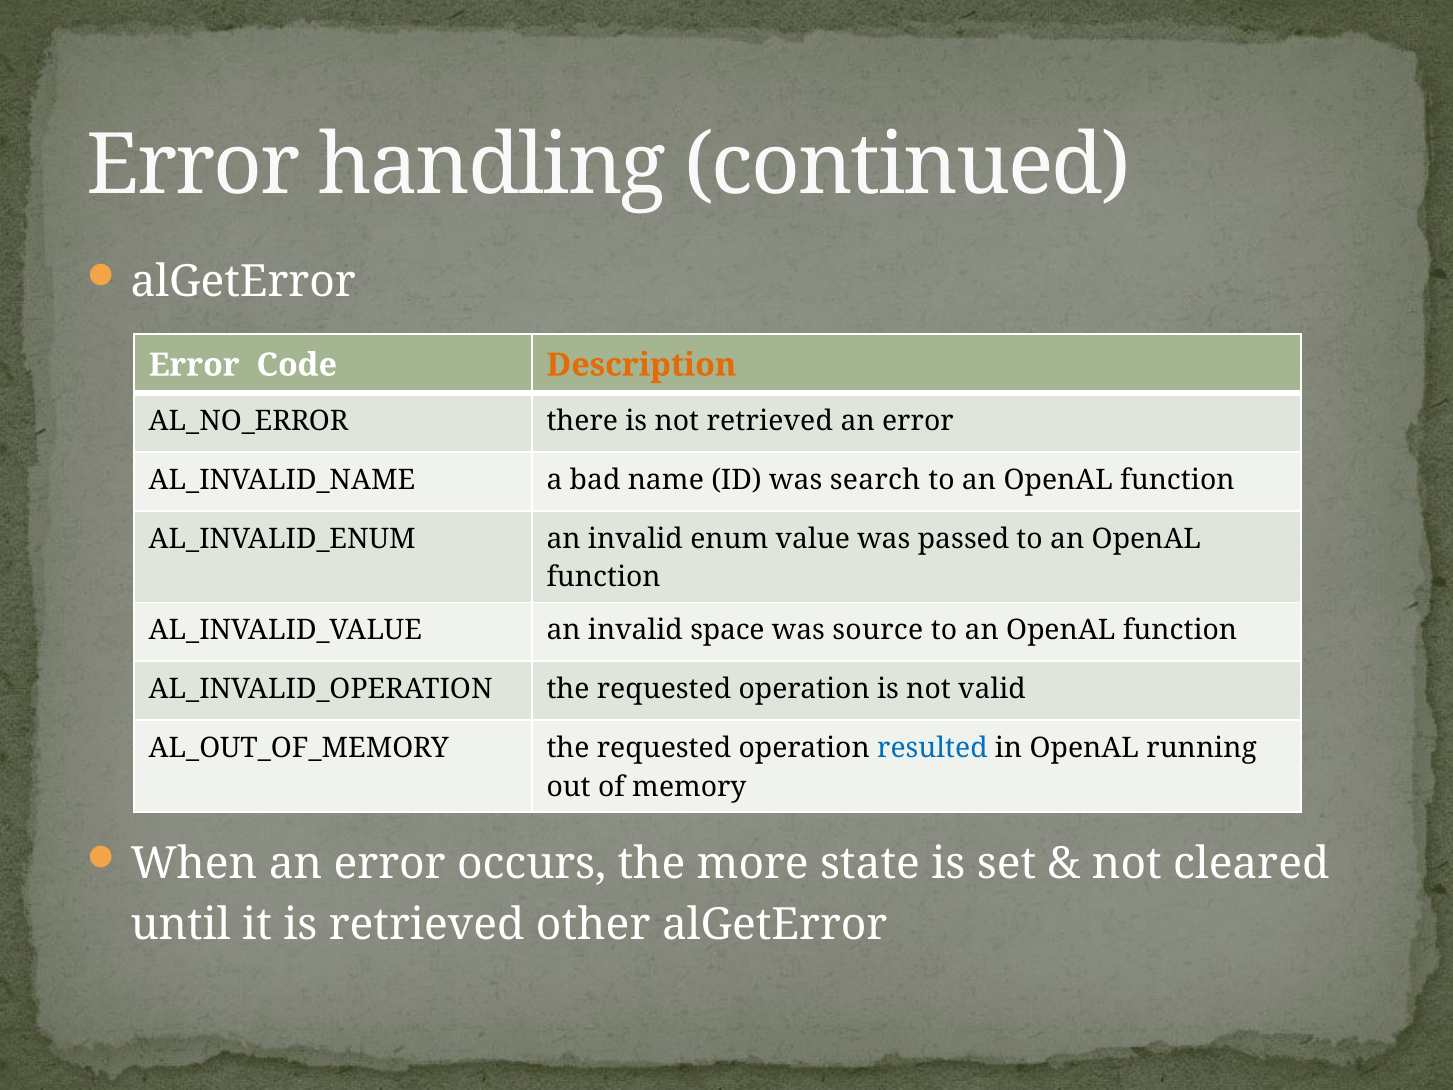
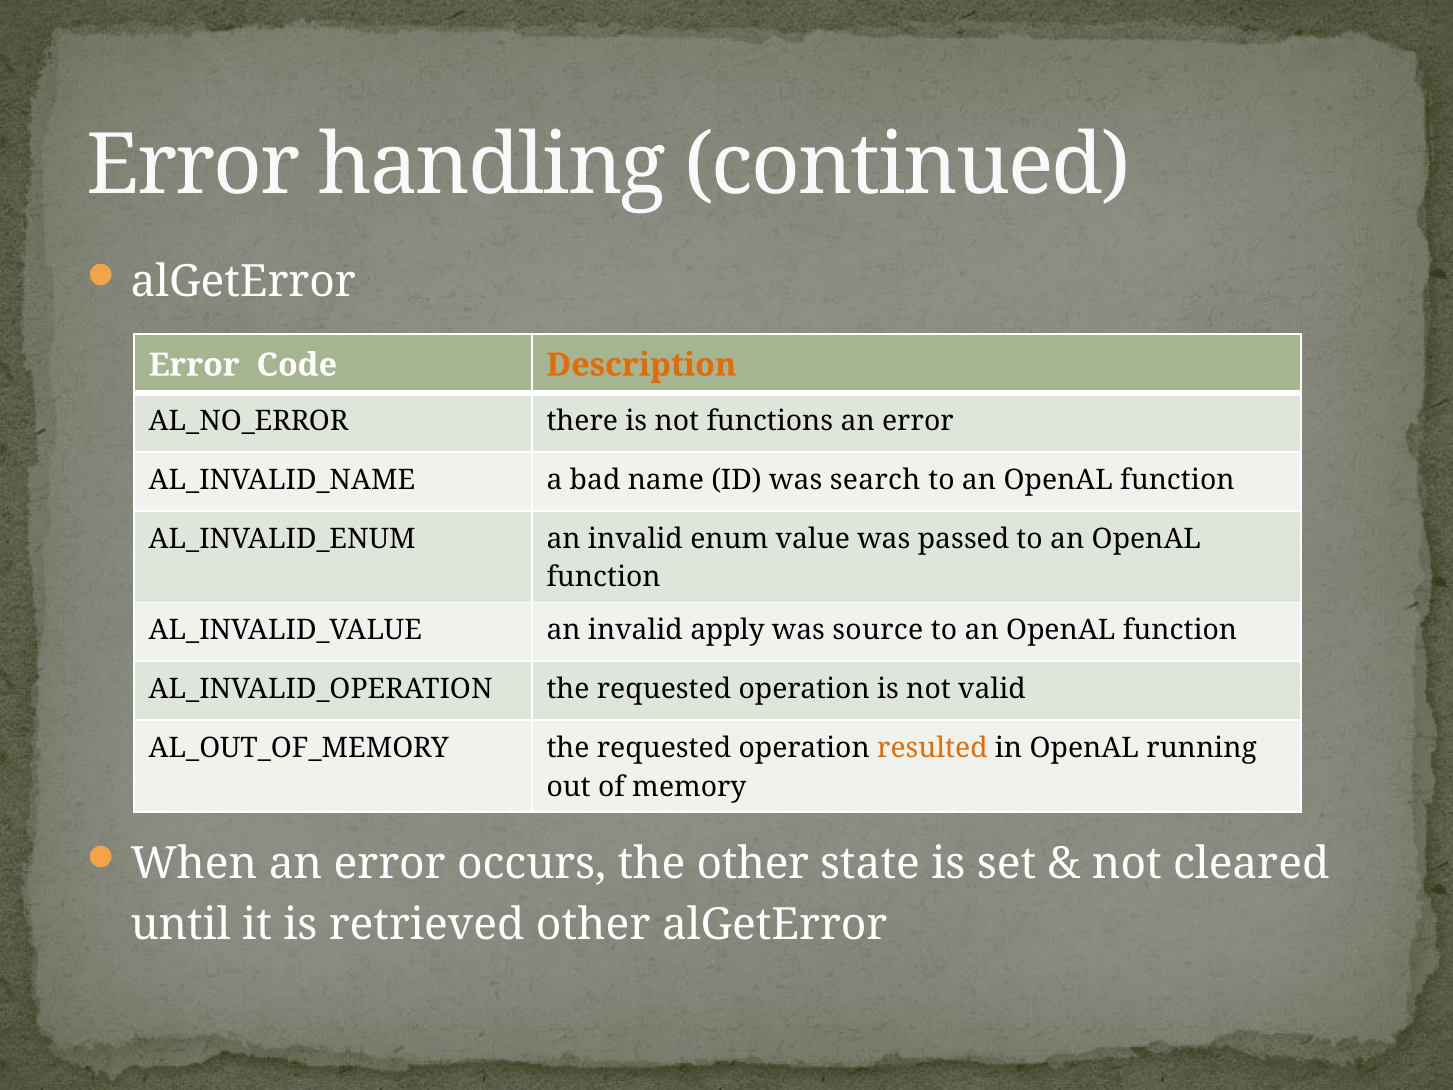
not retrieved: retrieved -> functions (770, 421)
space: space -> apply (727, 630)
resulted colour: blue -> orange (932, 748)
the more: more -> other (753, 864)
